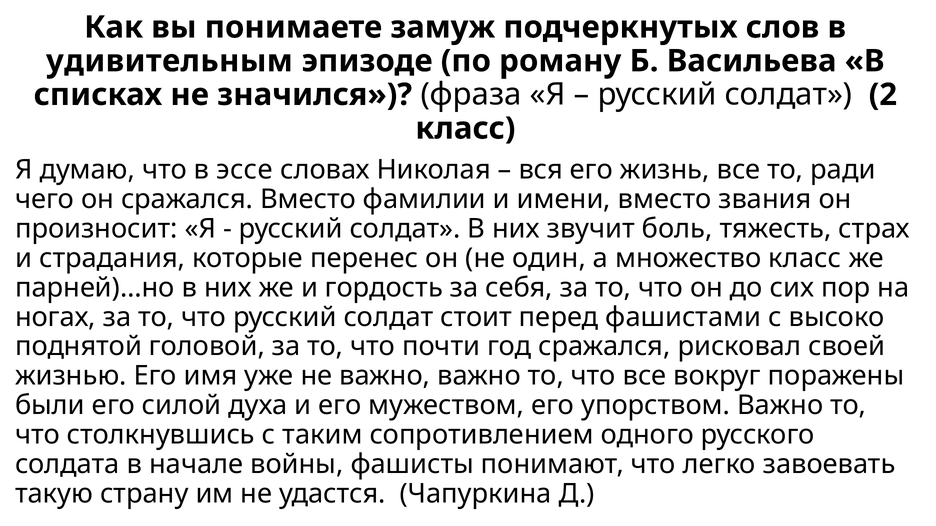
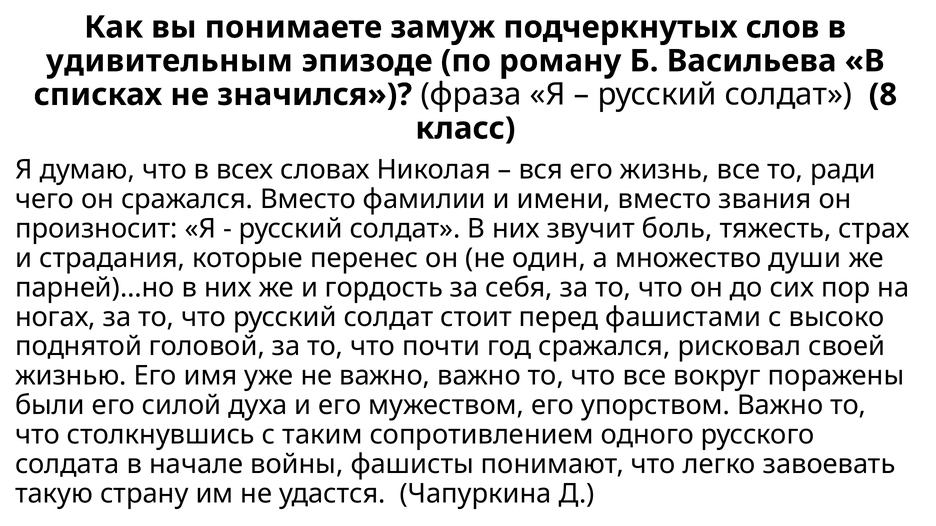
2: 2 -> 8 (883, 95)
эссе: эссе -> всех (245, 170)
множество класс: класс -> души (805, 258)
